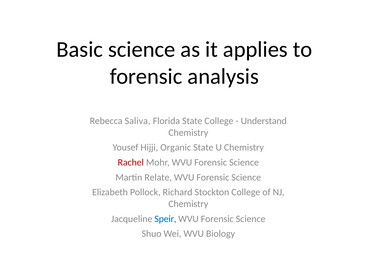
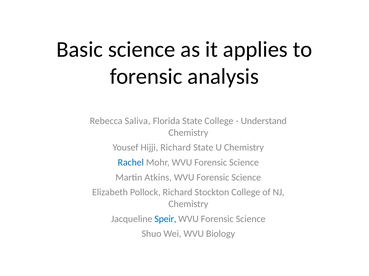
Hijji Organic: Organic -> Richard (176, 148)
Rachel colour: red -> blue (131, 163)
Relate: Relate -> Atkins (158, 178)
